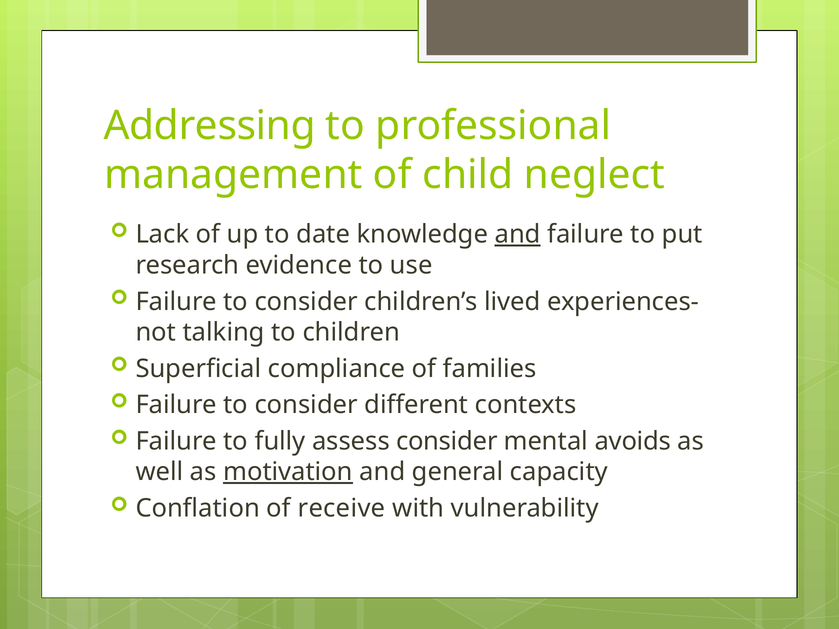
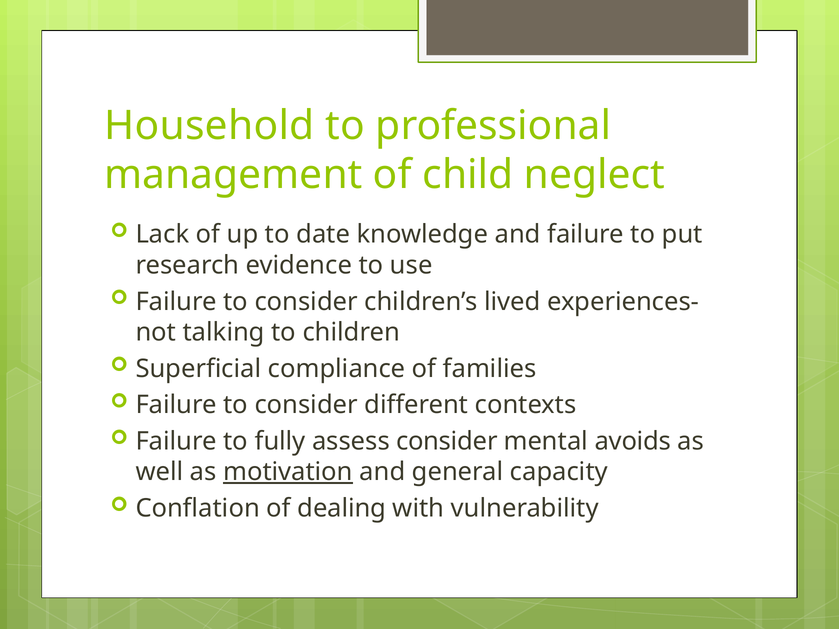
Addressing: Addressing -> Household (209, 126)
and underline: present -> none (518, 235)
receive: receive -> dealing (342, 509)
